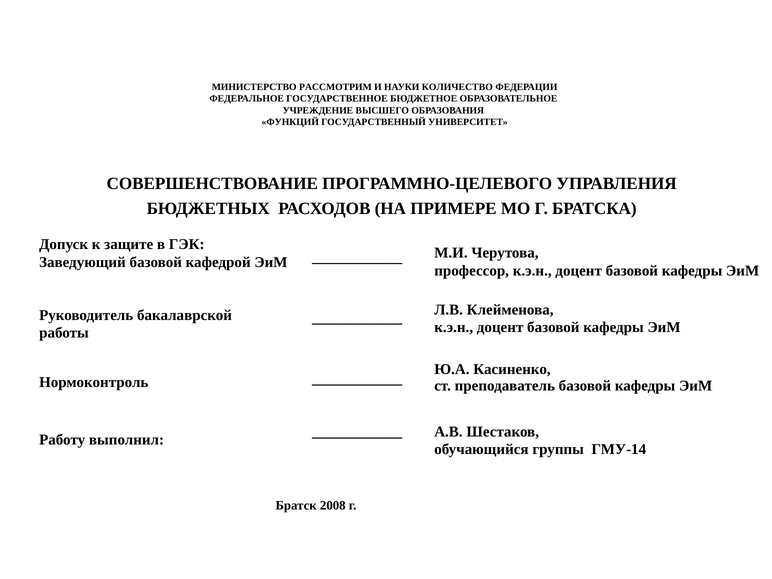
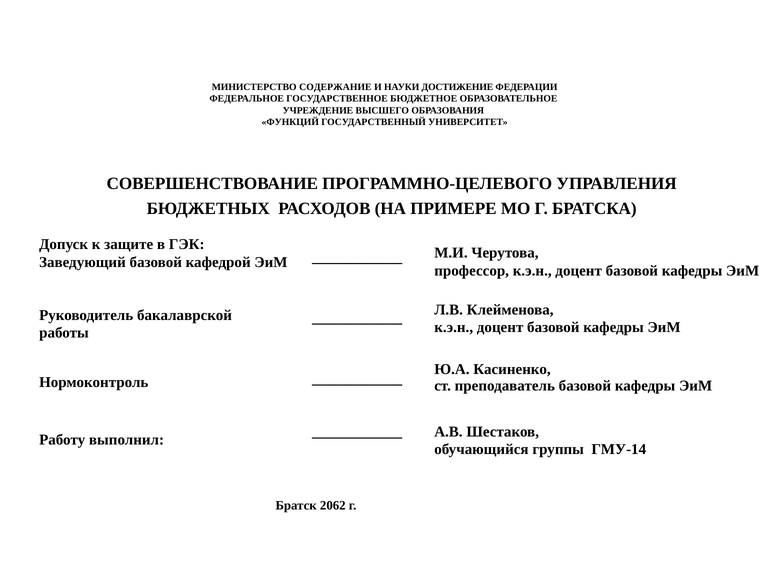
РАССМОТРИМ: РАССМОТРИМ -> СОДЕРЖАНИЕ (335, 87)
КОЛИЧЕСТВО: КОЛИЧЕСТВО -> ДОСТИЖЕНИЕ (457, 87)
2008: 2008 -> 2062 (333, 506)
